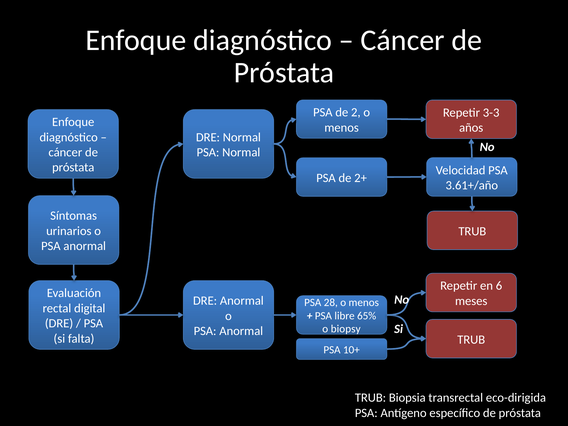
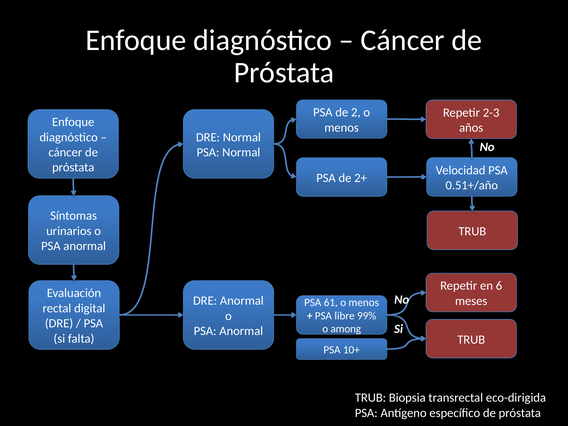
3-3: 3-3 -> 2-3 (491, 113)
3.61+/año: 3.61+/año -> 0.51+/año (472, 185)
28: 28 -> 61 (331, 302)
65%: 65% -> 99% (367, 316)
biopsy: biopsy -> among (346, 329)
